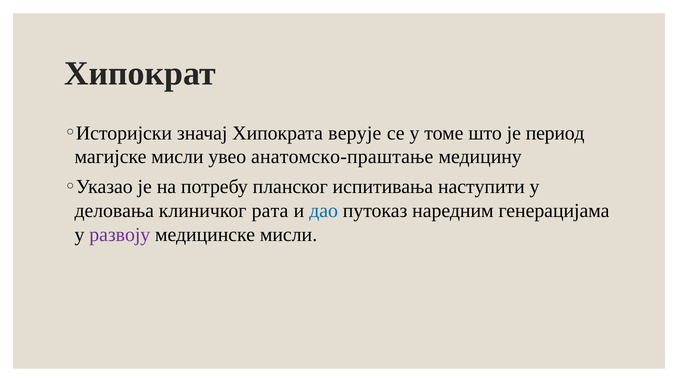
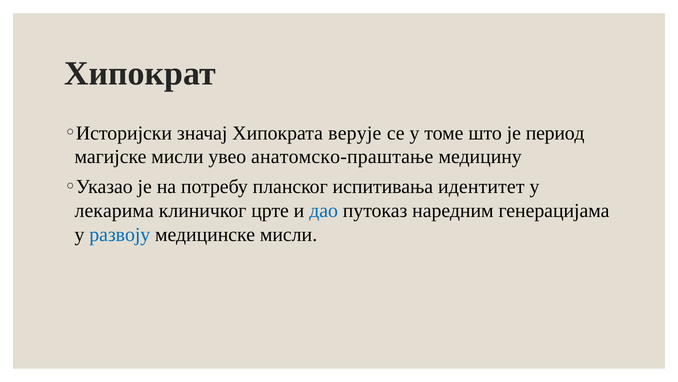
наступити: наступити -> идентитет (481, 187)
деловања: деловања -> лекарима (114, 210)
рата: рата -> црте (270, 210)
развоју colour: purple -> blue (120, 234)
